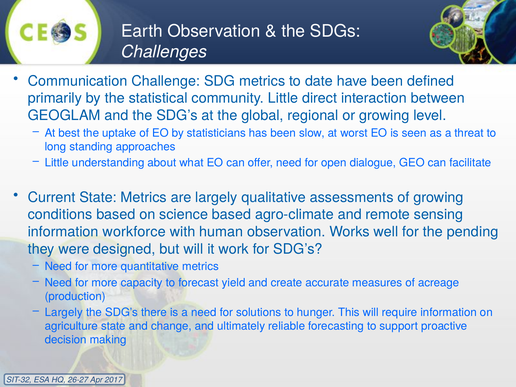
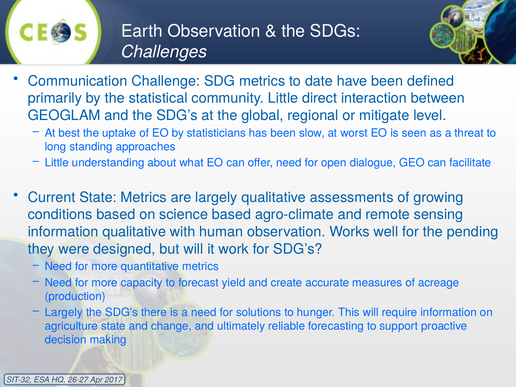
or growing: growing -> mitigate (384, 115)
information workforce: workforce -> qualitative (134, 232)
